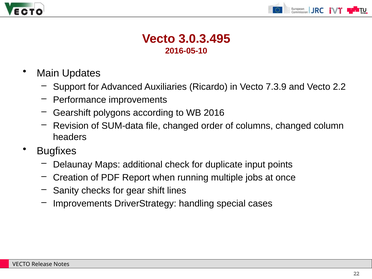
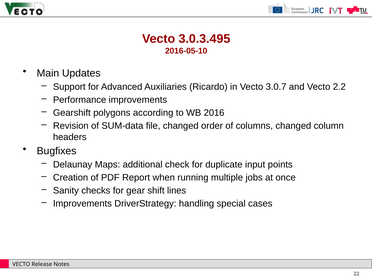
7.3.9: 7.3.9 -> 3.0.7 (276, 87)
